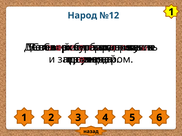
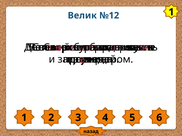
Народ: Народ -> Велик (82, 16)
